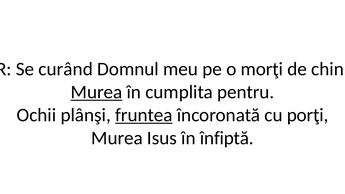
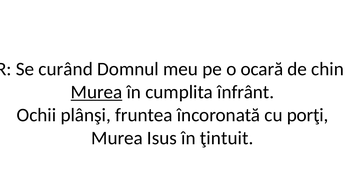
morţi: morţi -> ocară (262, 69)
pentru: pentru -> înfrânt (246, 92)
fruntea underline: present -> none (144, 115)
înfiptă: înfiptă -> ţintuit (227, 138)
